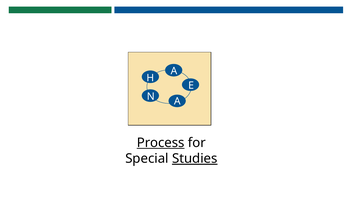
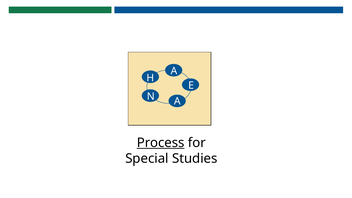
Studies underline: present -> none (195, 159)
